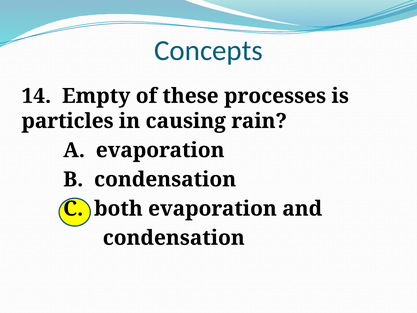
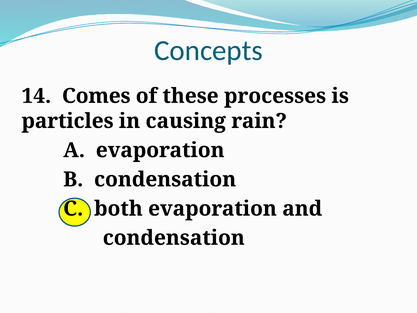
Empty: Empty -> Comes (96, 96)
